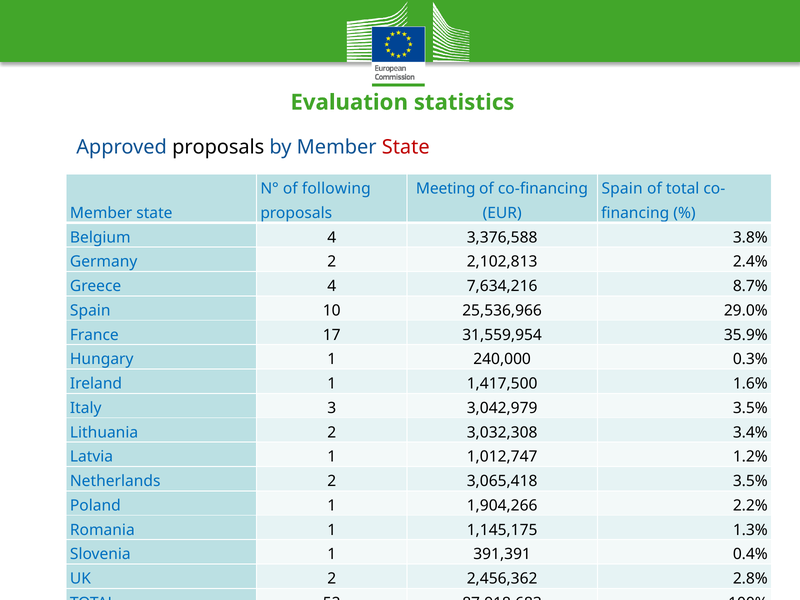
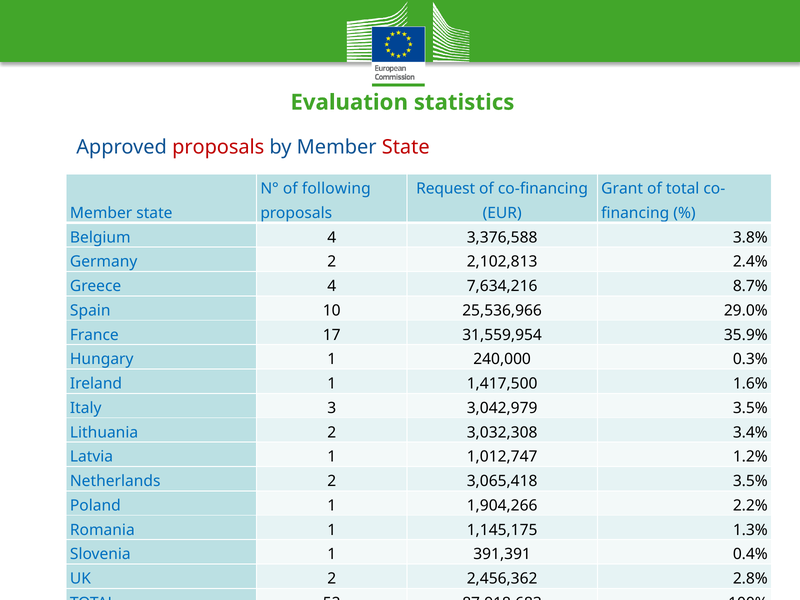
proposals colour: black -> red (218, 147)
Meeting: Meeting -> Request (446, 189)
Spain: Spain -> Grant (622, 189)
